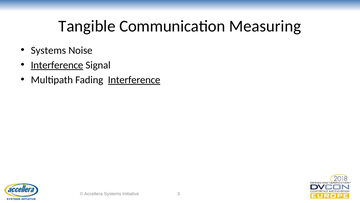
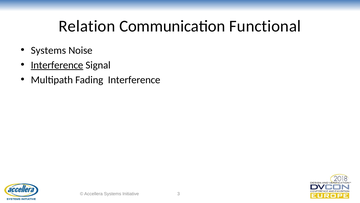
Tangible: Tangible -> Relation (87, 26)
Measuring: Measuring -> Functional (265, 26)
Interference underline: present -> none (134, 80)
